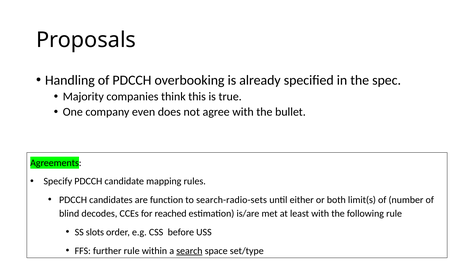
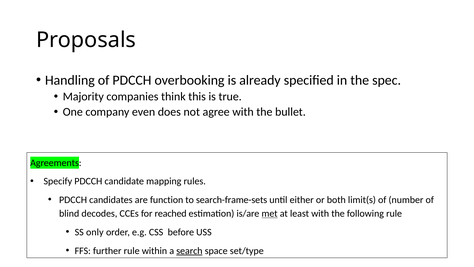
search-radio-sets: search-radio-sets -> search-frame-sets (232, 200)
met underline: none -> present (270, 213)
slots: slots -> only (95, 232)
